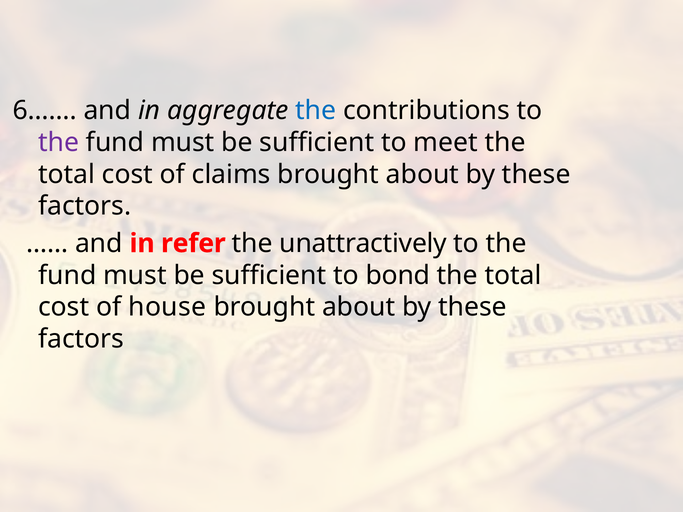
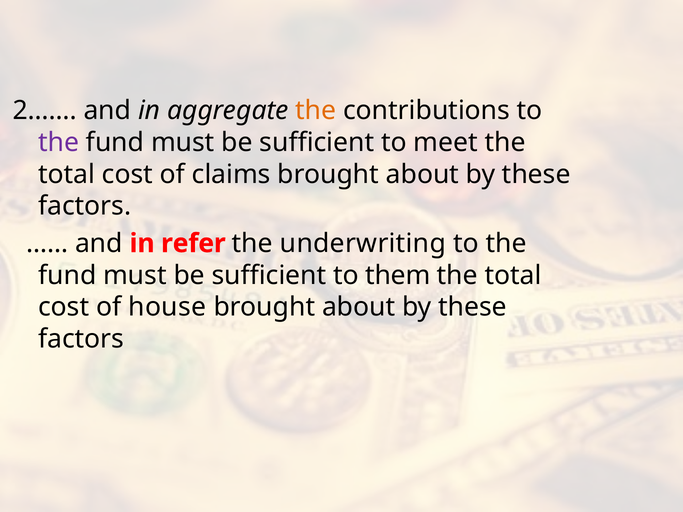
6……: 6…… -> 2…… (45, 111)
the colour: blue -> orange (316, 111)
unattractively: unattractively -> underwriting (363, 243)
bond: bond -> them (398, 275)
